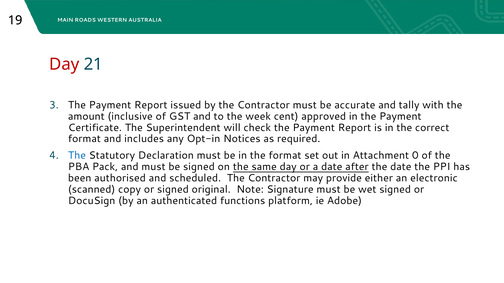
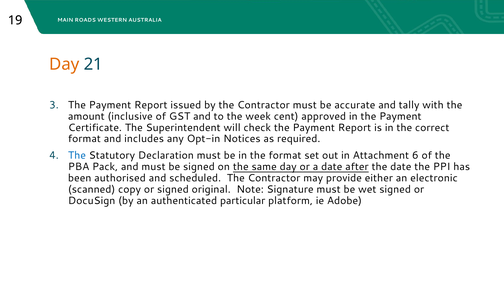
Day colour: red -> orange (64, 64)
0: 0 -> 6 (415, 156)
functions: functions -> particular (243, 201)
